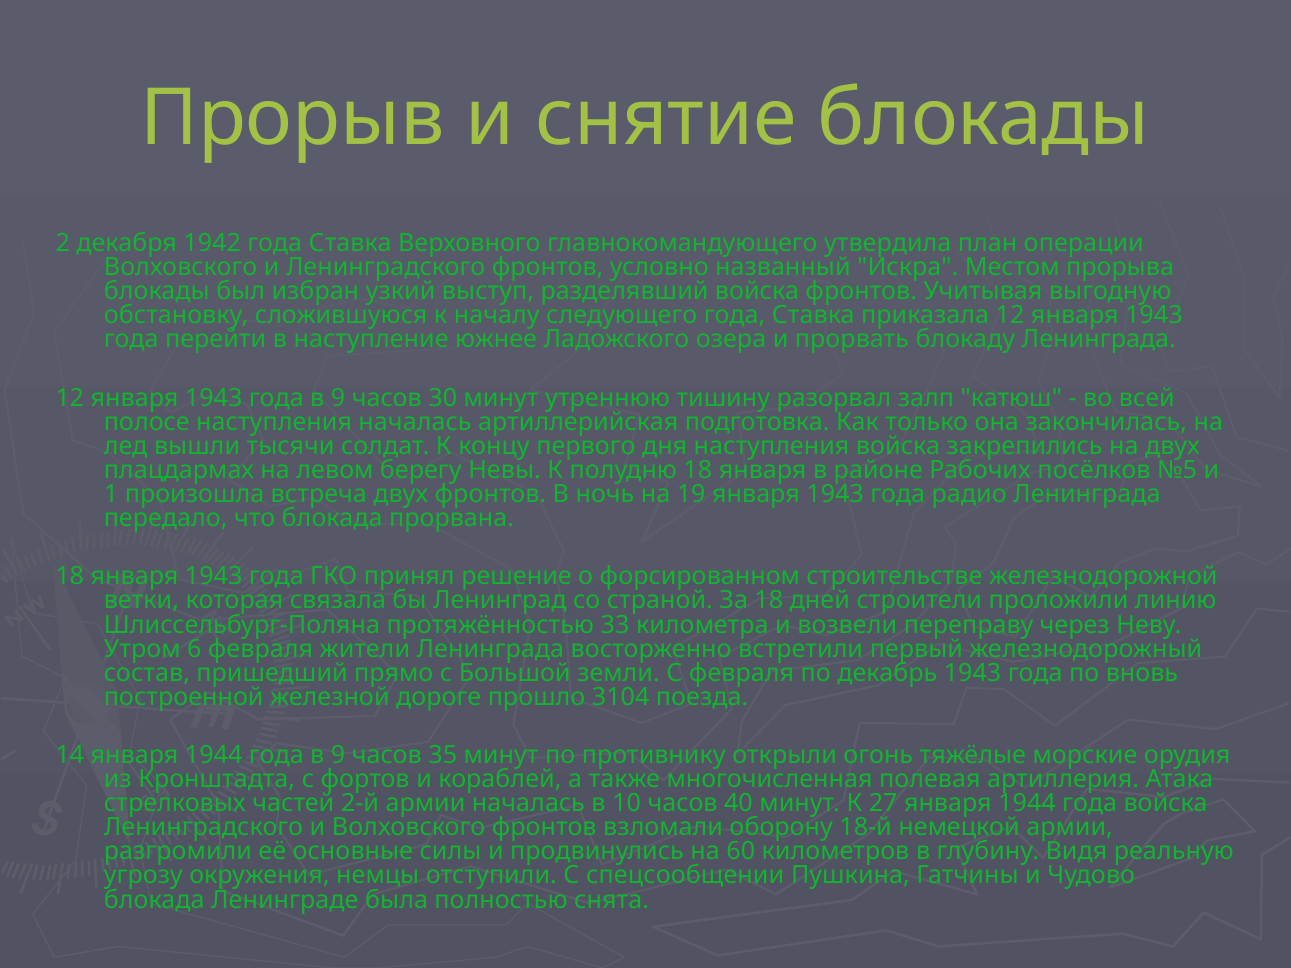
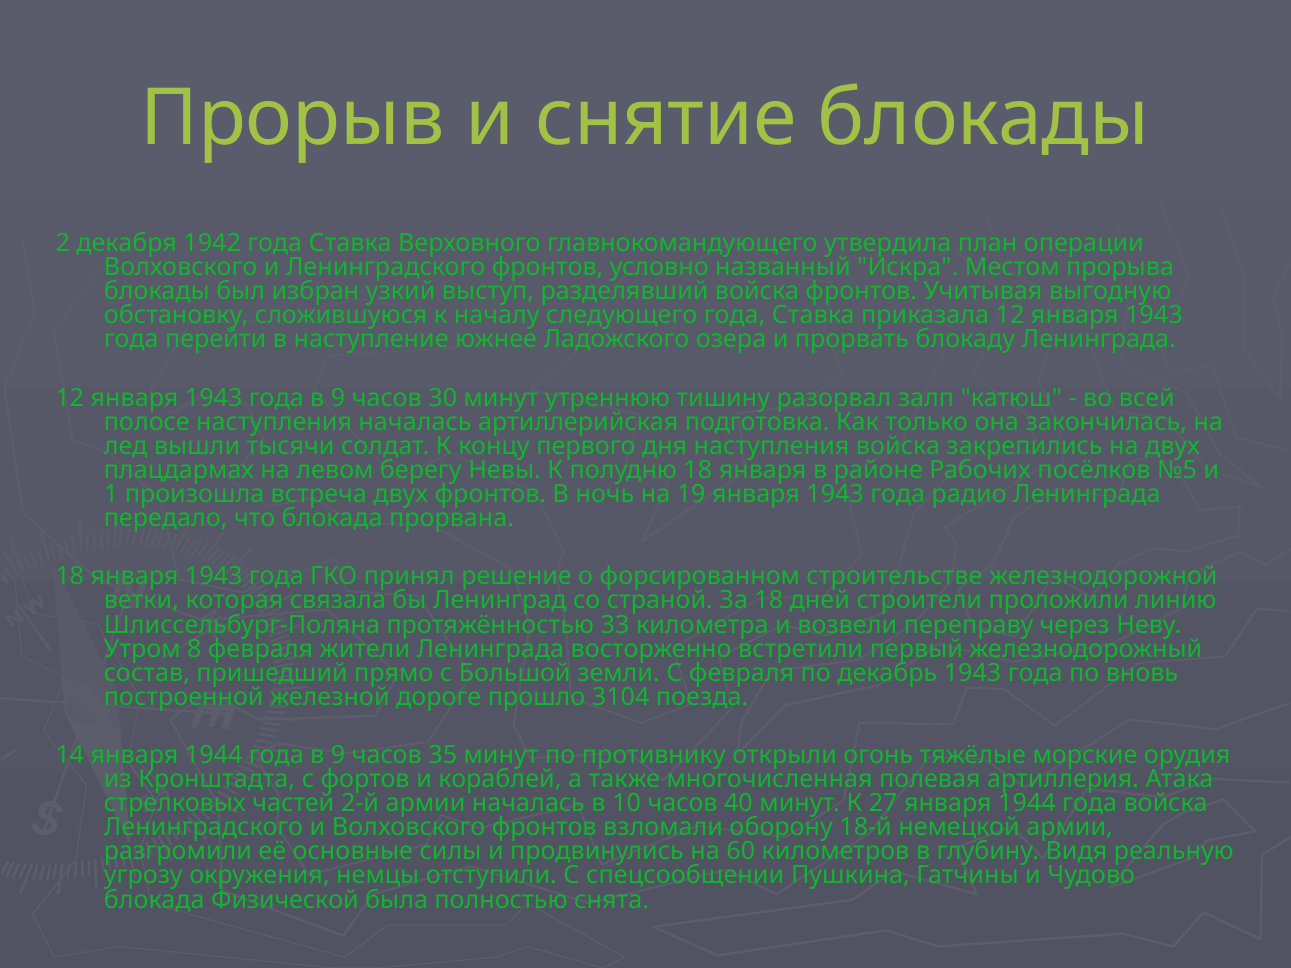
6: 6 -> 8 (194, 649)
Ленинграде: Ленинграде -> Физической (285, 900)
